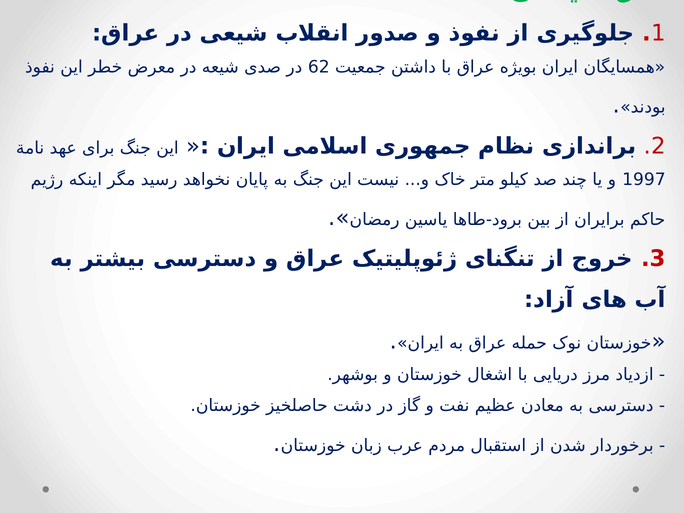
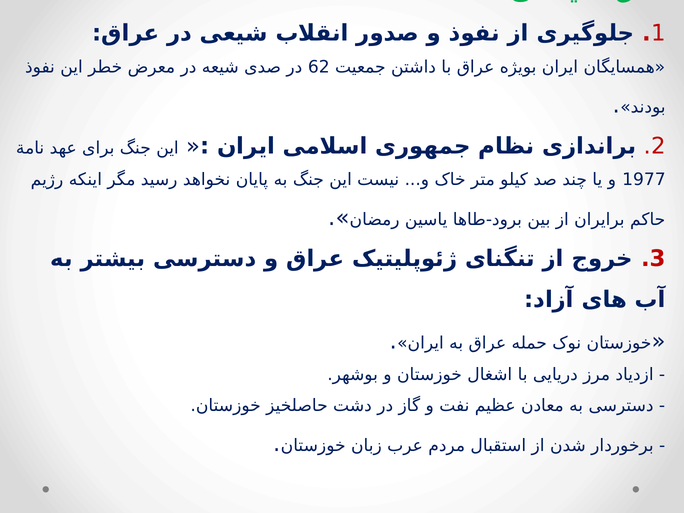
1997: 1997 -> 1977 (644, 180)
